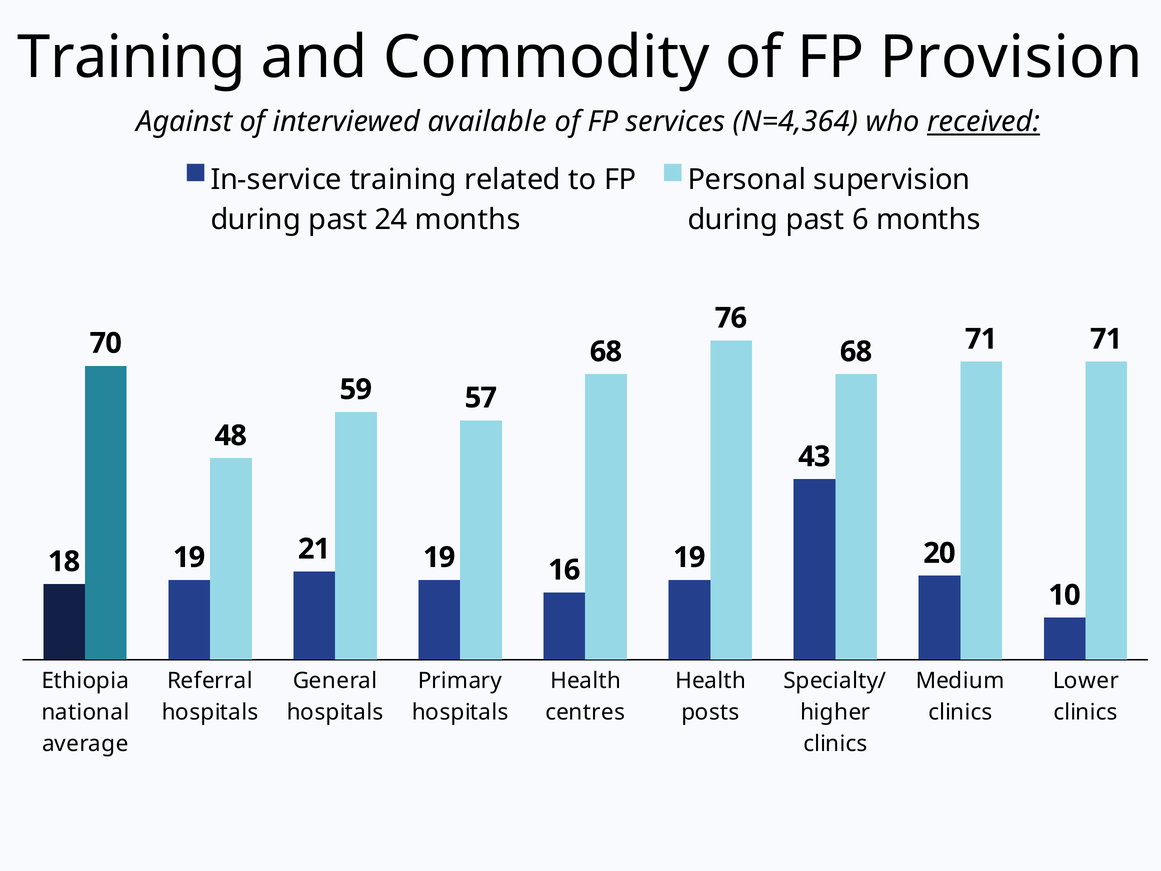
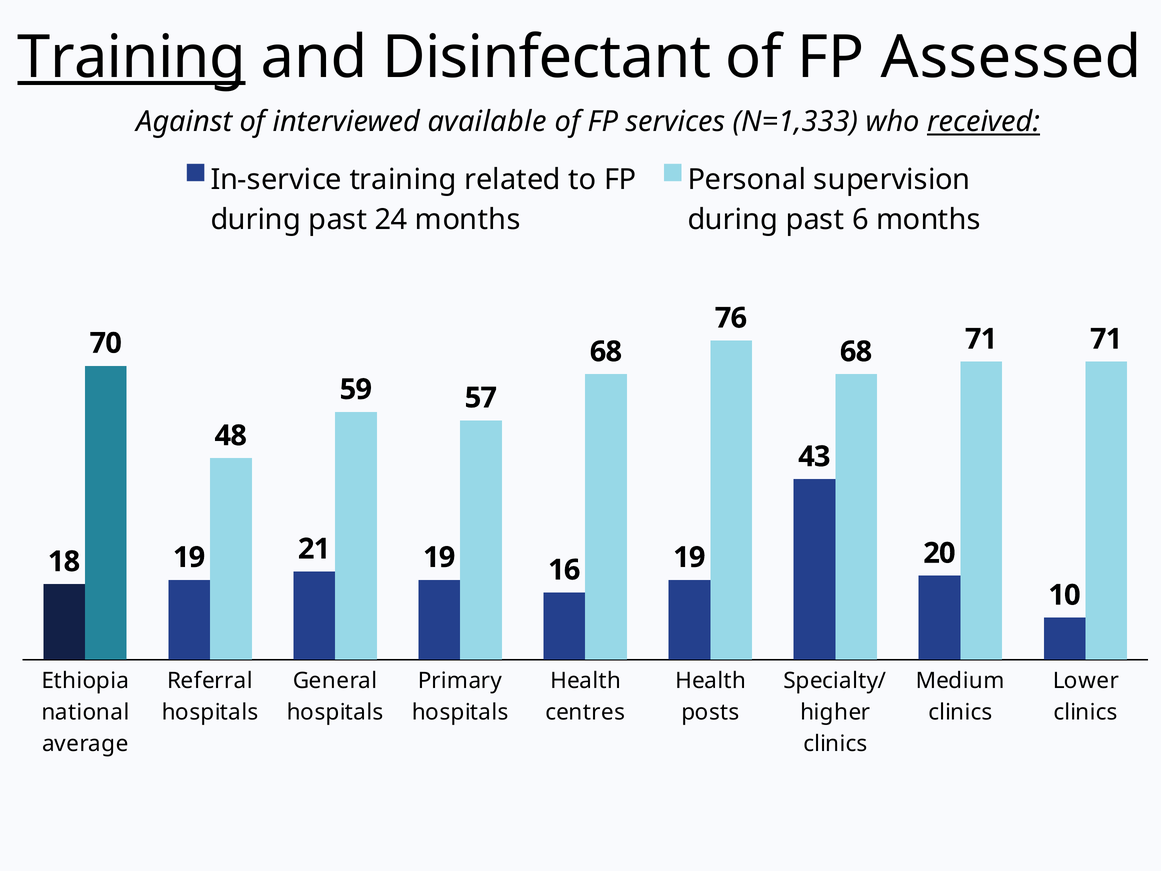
Training underline: none -> present (132, 57)
Commodity: Commodity -> Disinfectant (547, 57)
Provision: Provision -> Assessed (1011, 57)
N=4,364: N=4,364 -> N=1,333 (795, 122)
